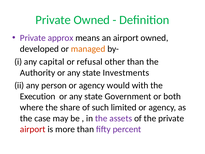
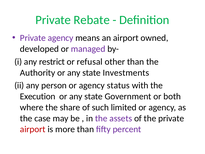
Private Owned: Owned -> Rebate (92, 20)
Private approx: approx -> agency (61, 38)
managed colour: orange -> purple (88, 49)
capital: capital -> restrict (52, 62)
would: would -> status (118, 85)
